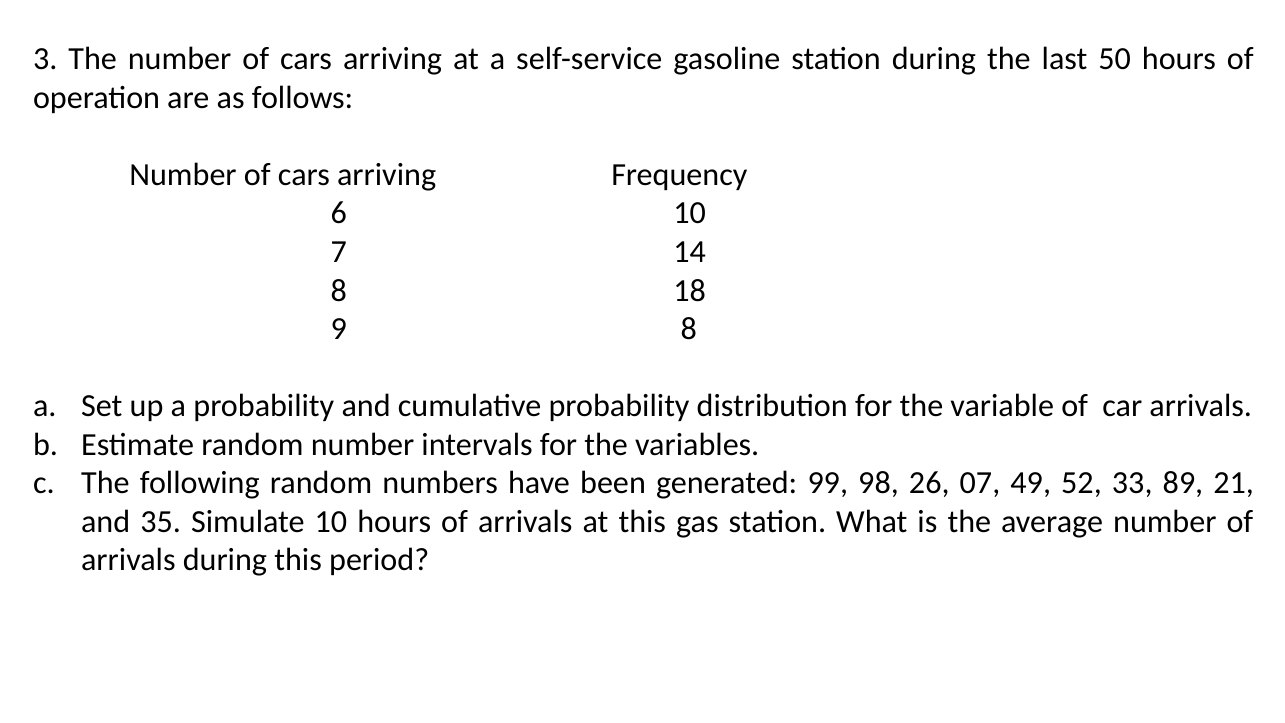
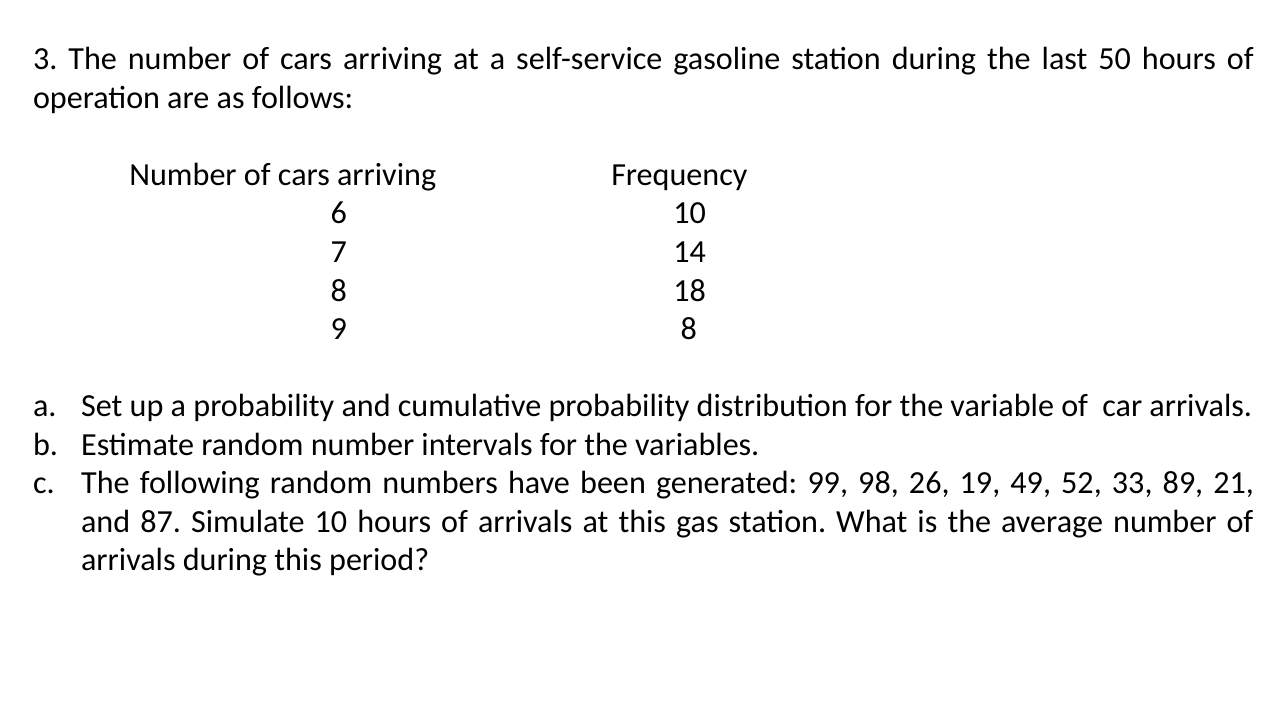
07: 07 -> 19 (980, 483)
35: 35 -> 87 (161, 522)
